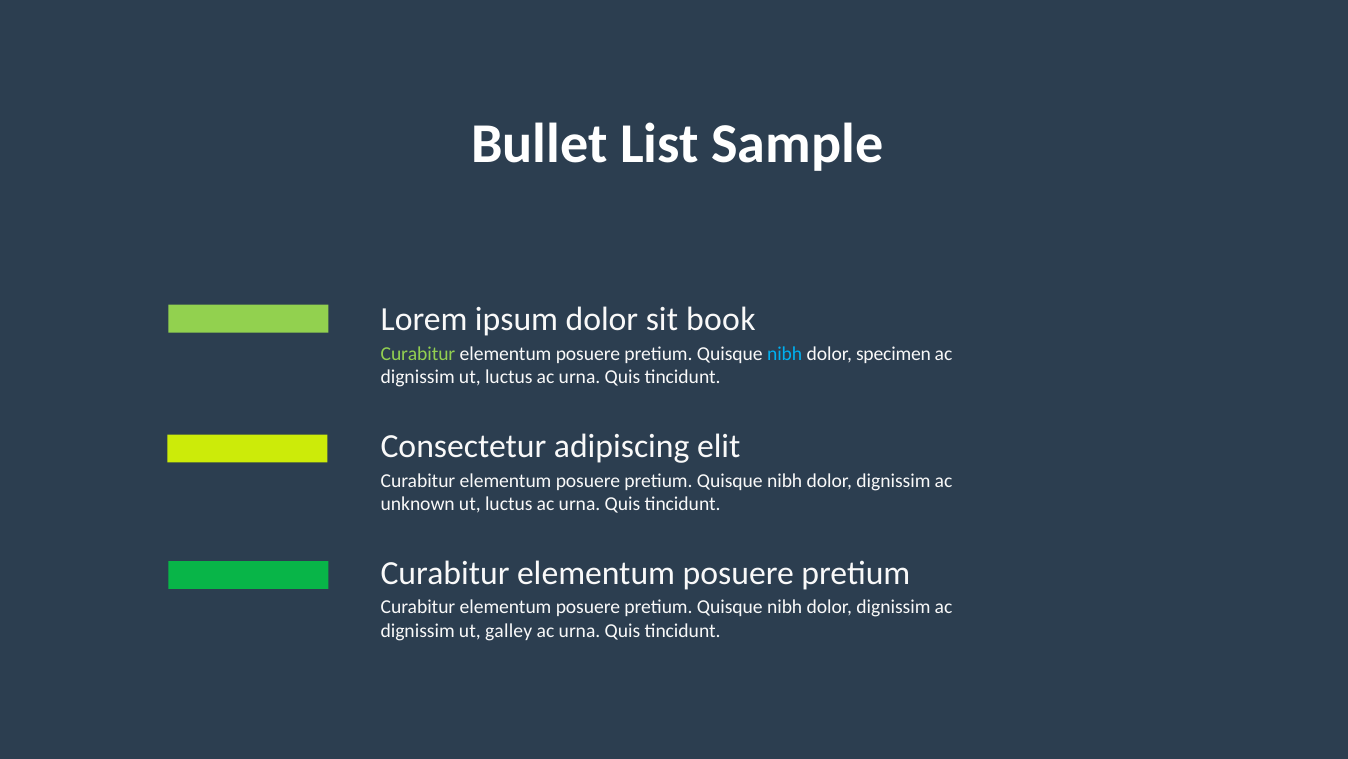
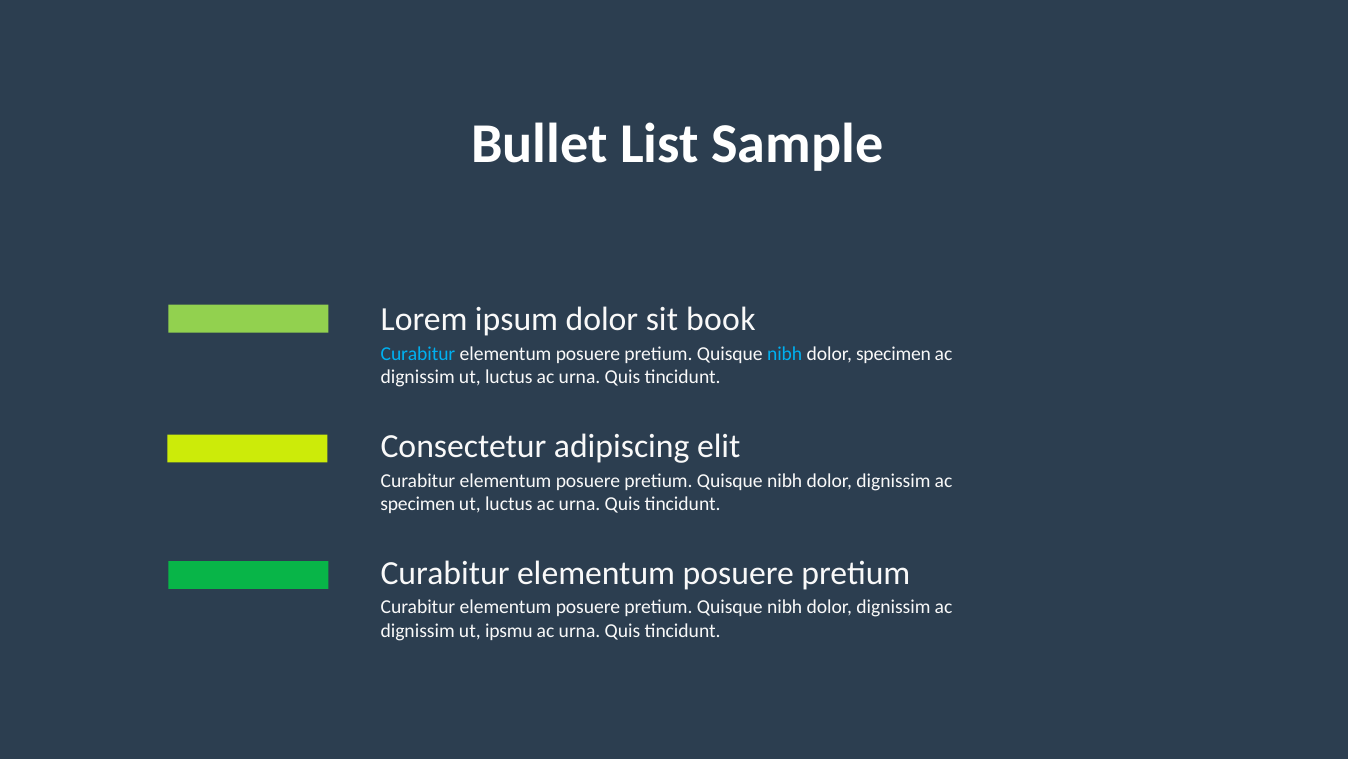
Curabitur colour: light green -> light blue (418, 353)
unknown: unknown -> specimen (418, 504)
galley: galley -> ipsmu (509, 630)
